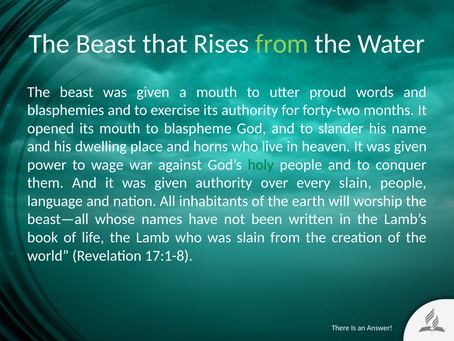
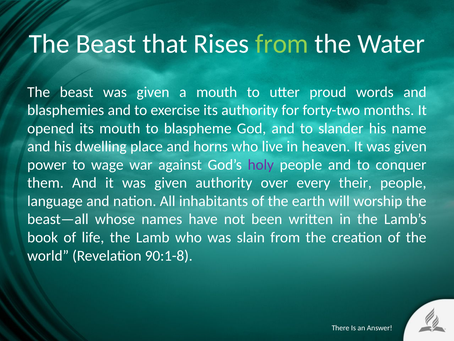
holy colour: green -> purple (261, 165)
every slain: slain -> their (355, 183)
17:1-8: 17:1-8 -> 90:1-8 (169, 255)
